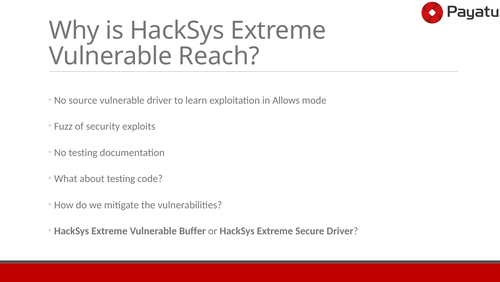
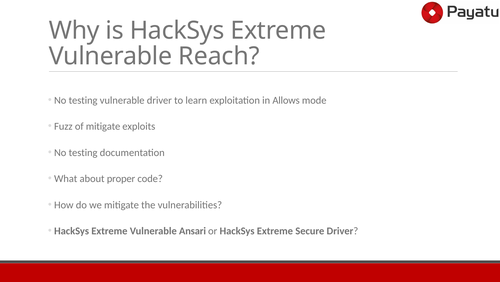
source: source -> testing (83, 100)
of security: security -> mitigate (103, 126)
about testing: testing -> proper (121, 178)
Buffer: Buffer -> Ansari (193, 230)
